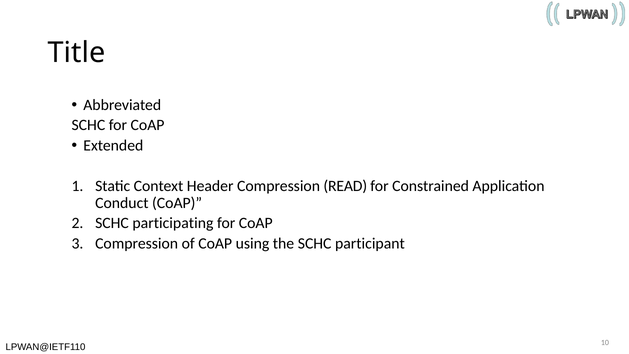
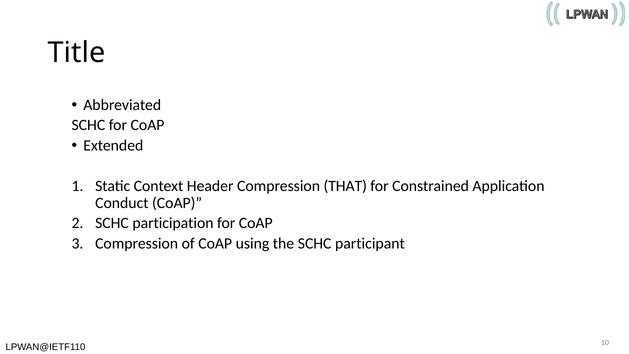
READ: READ -> THAT (345, 186)
participating: participating -> participation (173, 223)
